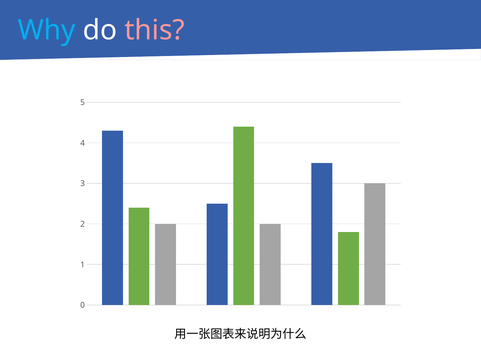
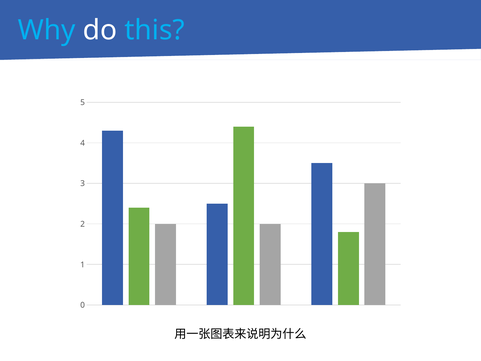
this colour: pink -> light blue (155, 30)
